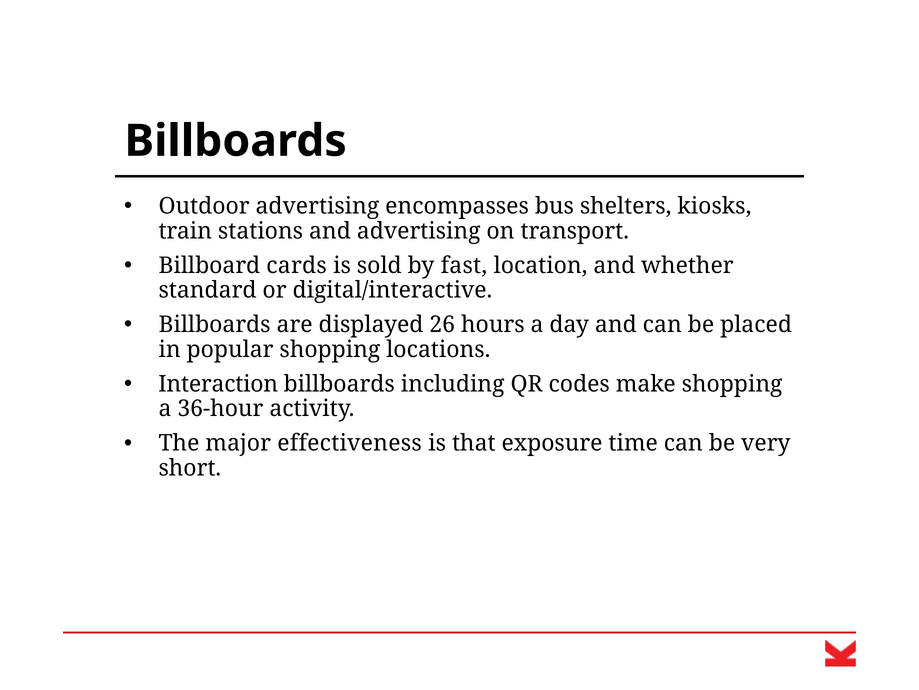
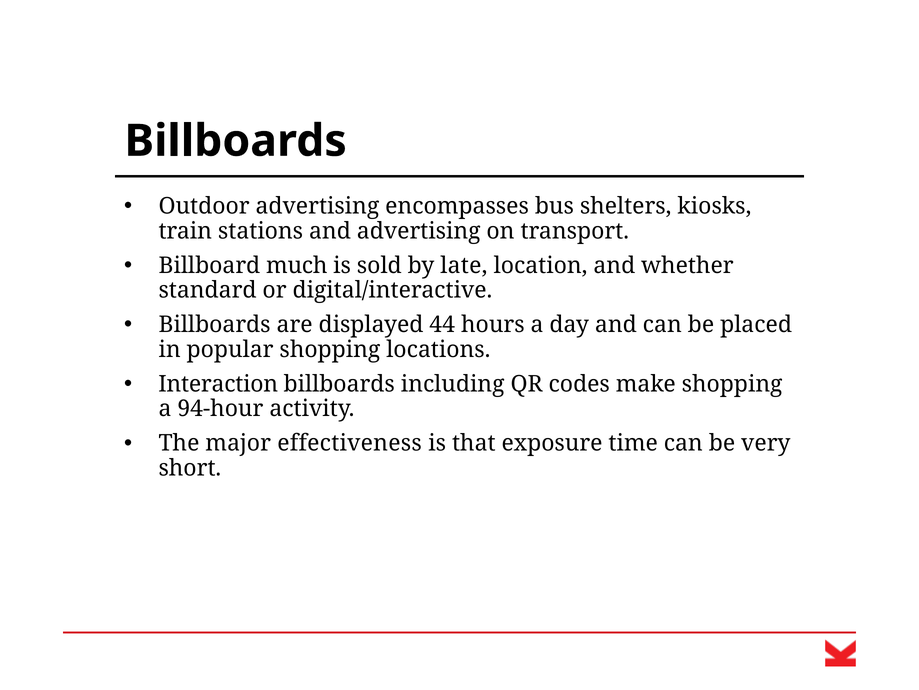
cards: cards -> much (297, 265)
fast: fast -> late (464, 265)
26: 26 -> 44 (442, 324)
36-hour: 36-hour -> 94-hour (220, 408)
